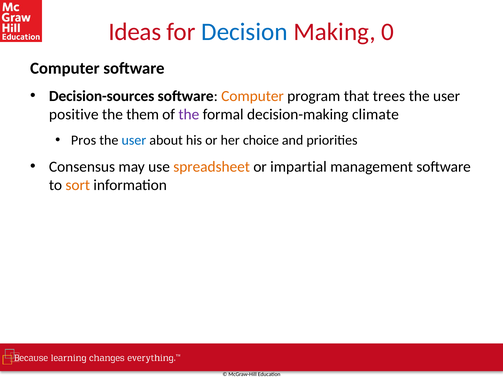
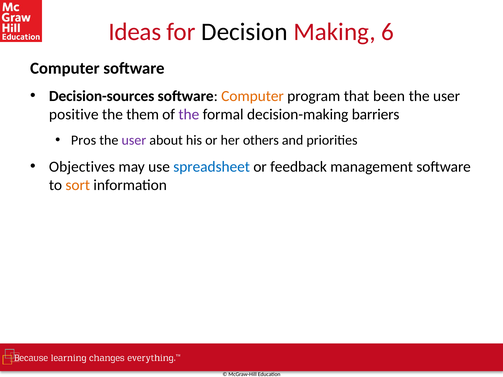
Decision colour: blue -> black (244, 32)
0: 0 -> 6 (388, 32)
trees: trees -> been (389, 96)
climate: climate -> barriers (376, 114)
user colour: blue -> purple (134, 140)
choice: choice -> others (261, 140)
Consensus: Consensus -> Objectives (82, 167)
spreadsheet colour: orange -> blue (212, 167)
impartial: impartial -> feedback (298, 167)
